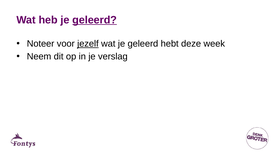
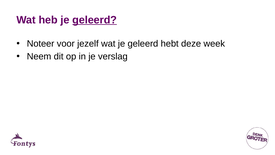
jezelf underline: present -> none (88, 44)
